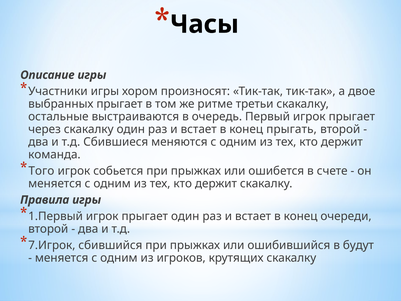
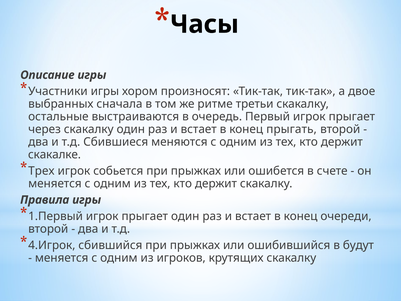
выбранных прыгает: прыгает -> сначала (119, 104)
команда: команда -> скакалке (54, 154)
Того: Того -> Трех (41, 171)
7.Игрок: 7.Игрок -> 4.Игрок (52, 245)
